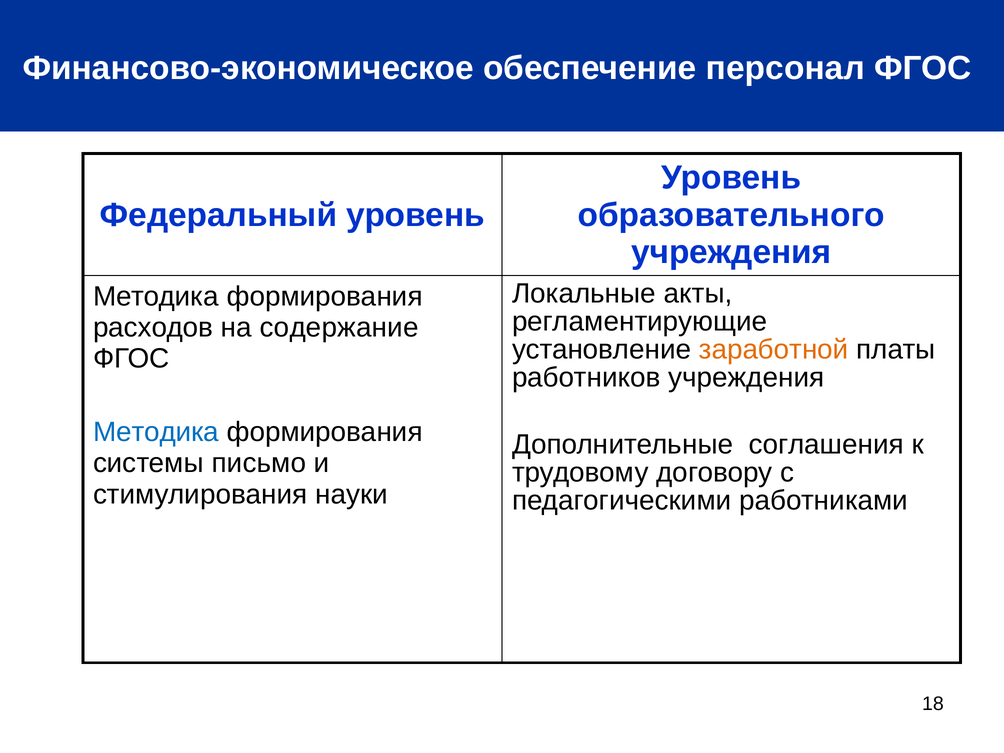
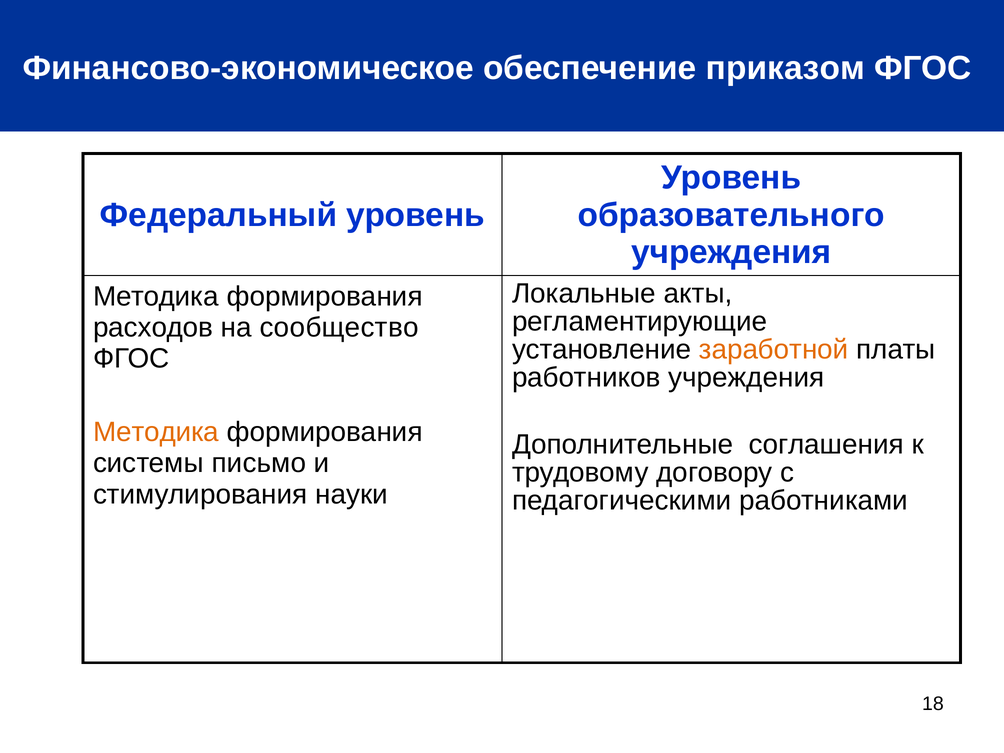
персонал: персонал -> приказом (785, 68)
содержание: содержание -> сообщество (339, 328)
Методика colour: blue -> orange (156, 432)
